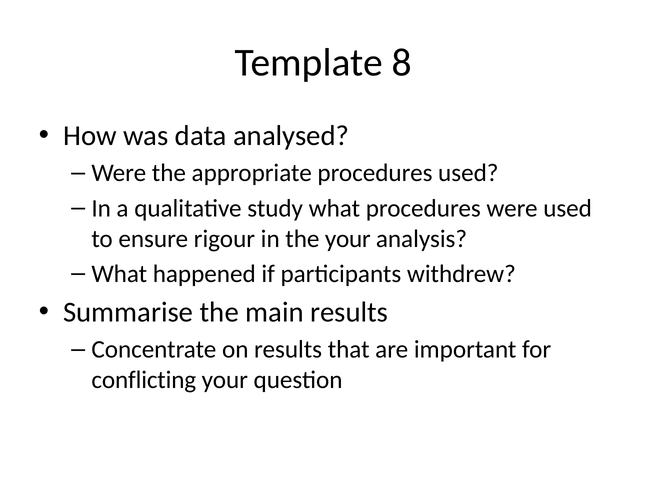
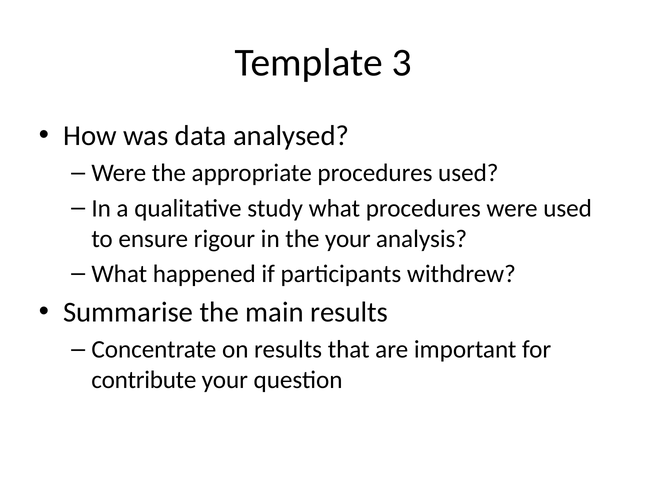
8: 8 -> 3 (402, 63)
conflicting: conflicting -> contribute (144, 379)
